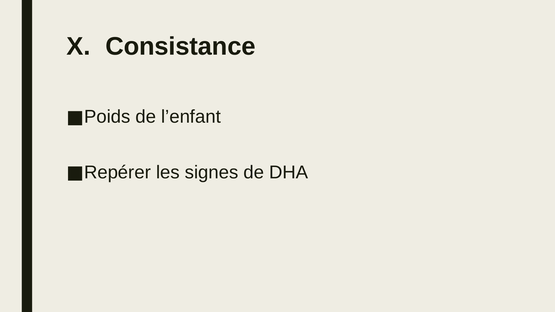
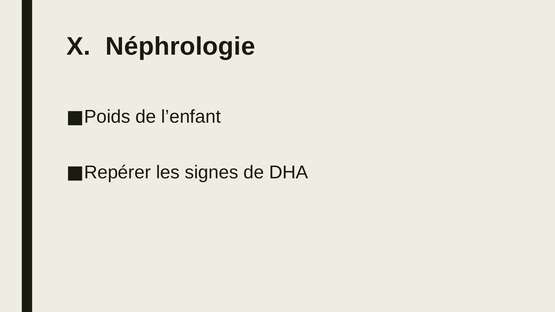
Consistance: Consistance -> Néphrologie (180, 47)
